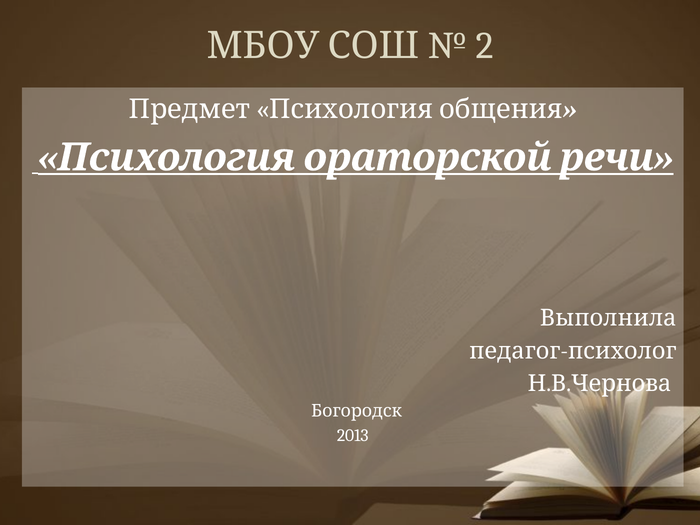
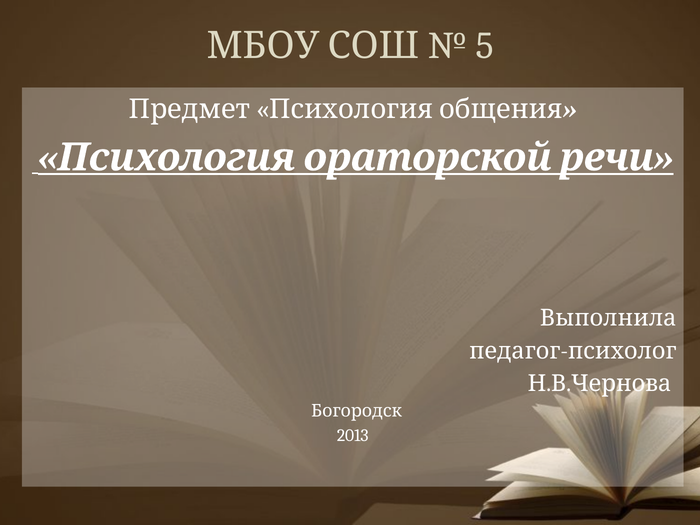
2: 2 -> 5 (485, 45)
